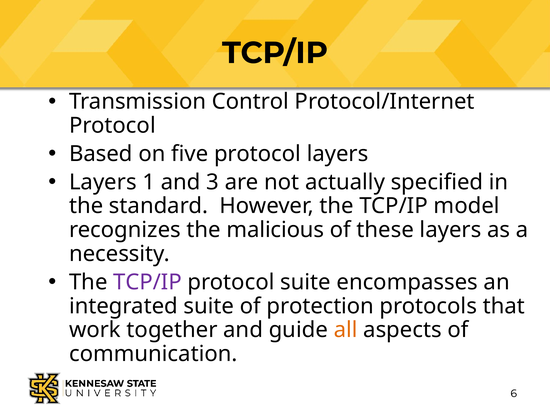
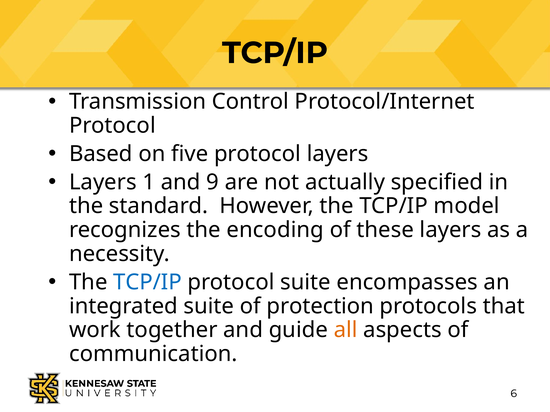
3: 3 -> 9 (213, 182)
malicious: malicious -> encoding (275, 230)
TCP/IP colour: purple -> blue (148, 282)
